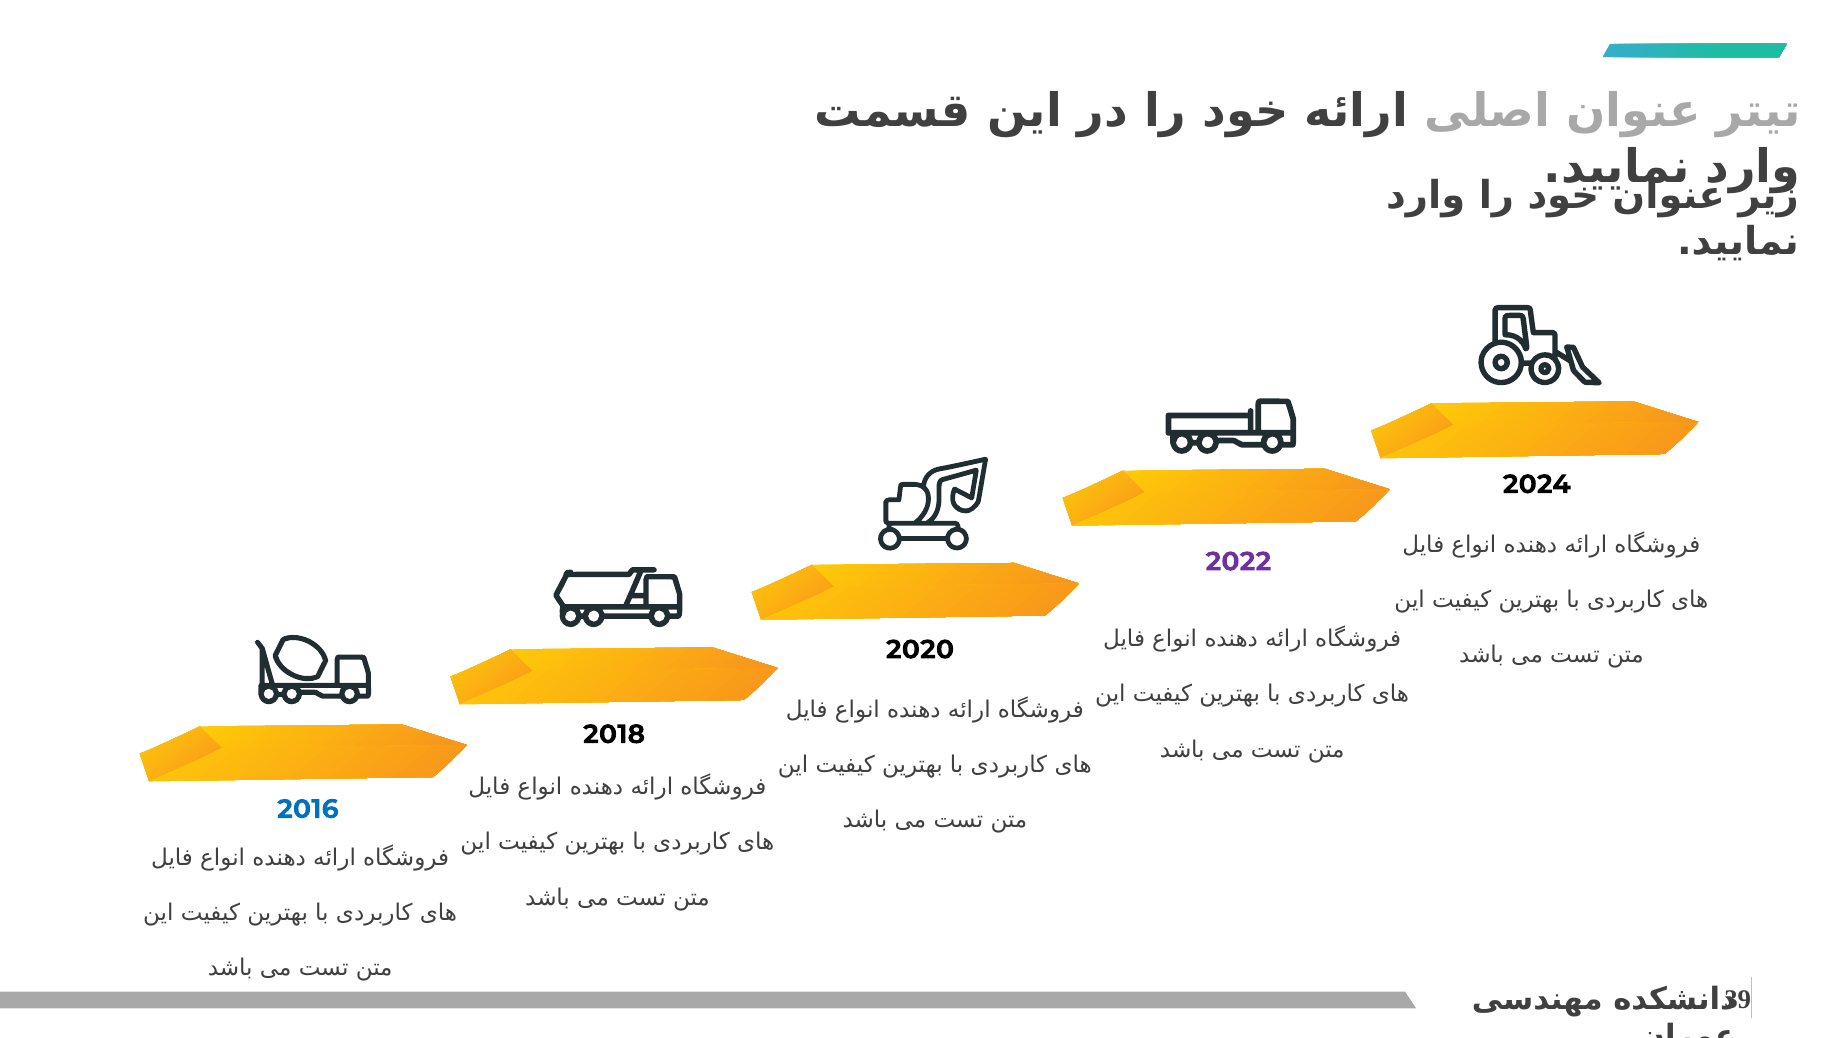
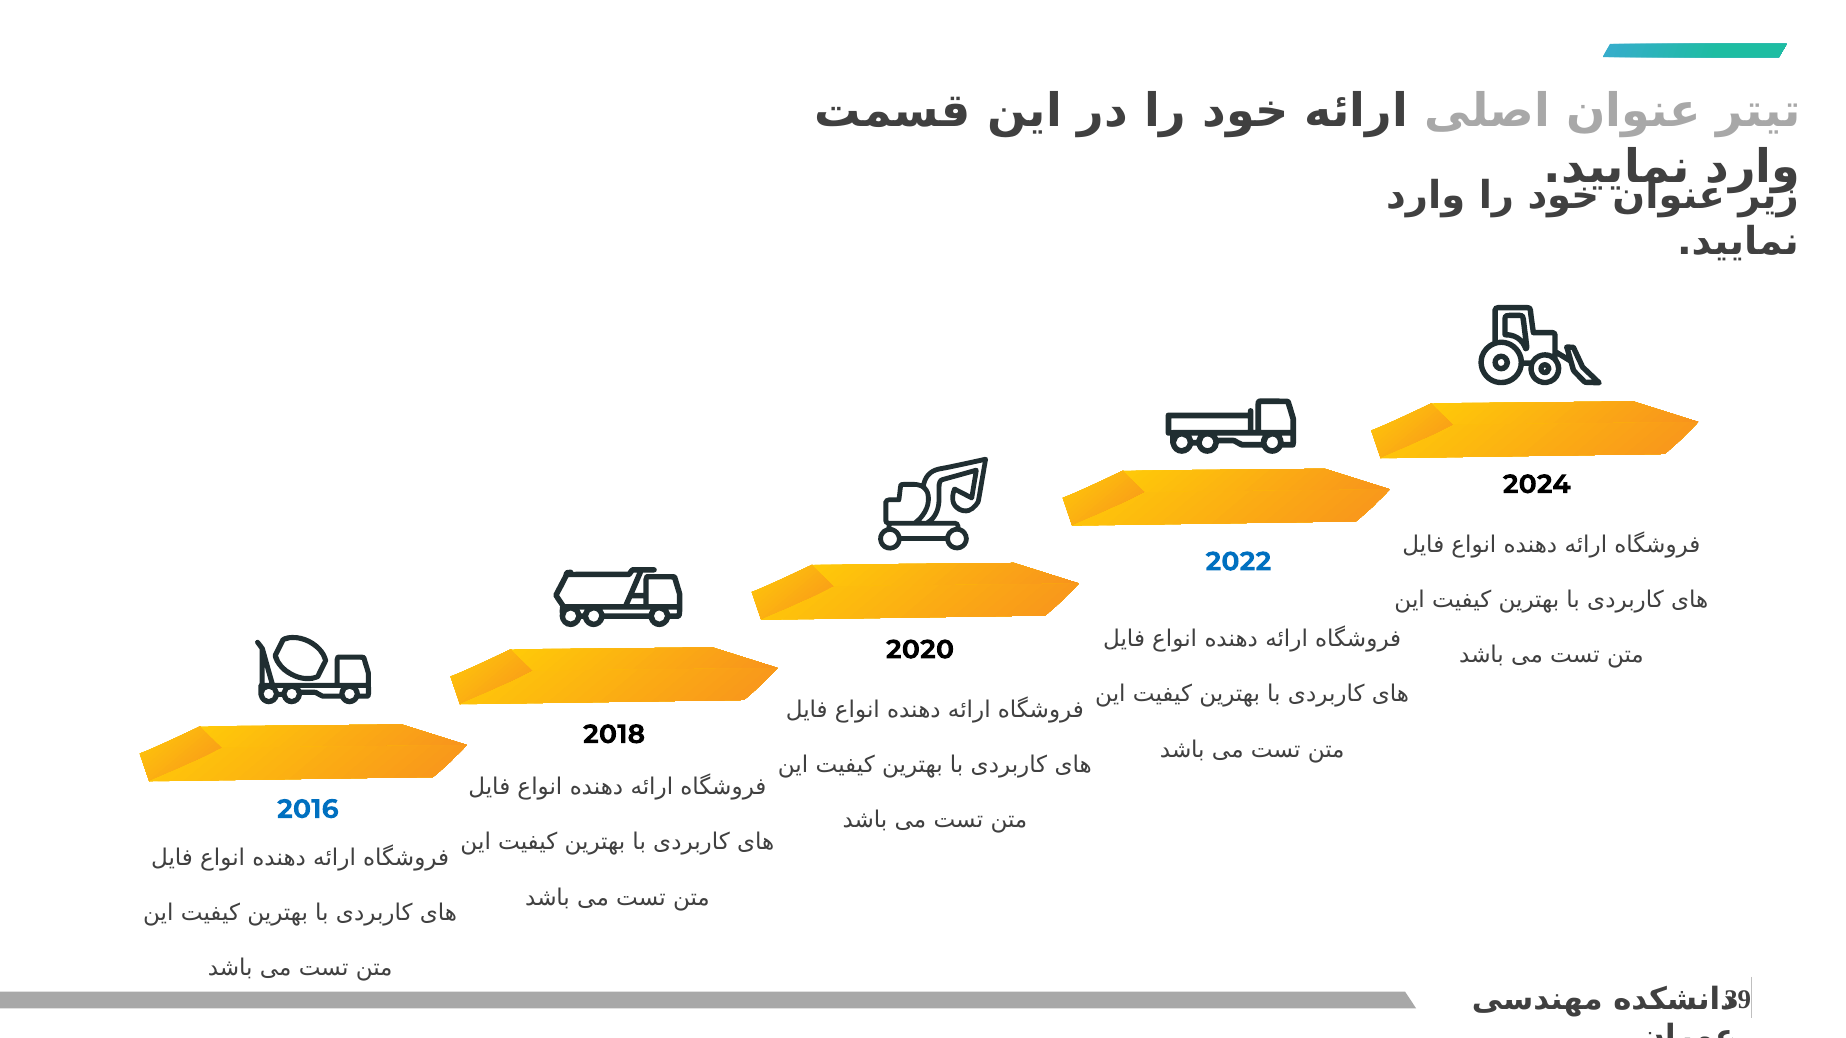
2022 colour: purple -> blue (1238, 562)
